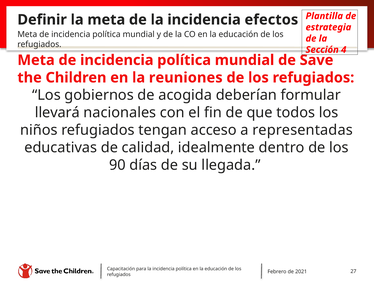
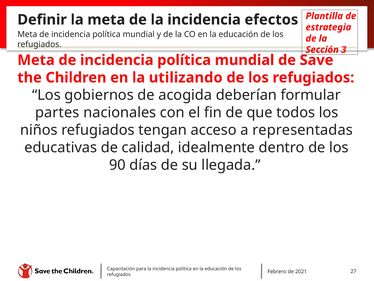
4: 4 -> 3 (344, 50)
reuniones: reuniones -> utilizando (186, 77)
llevará: llevará -> partes (57, 112)
